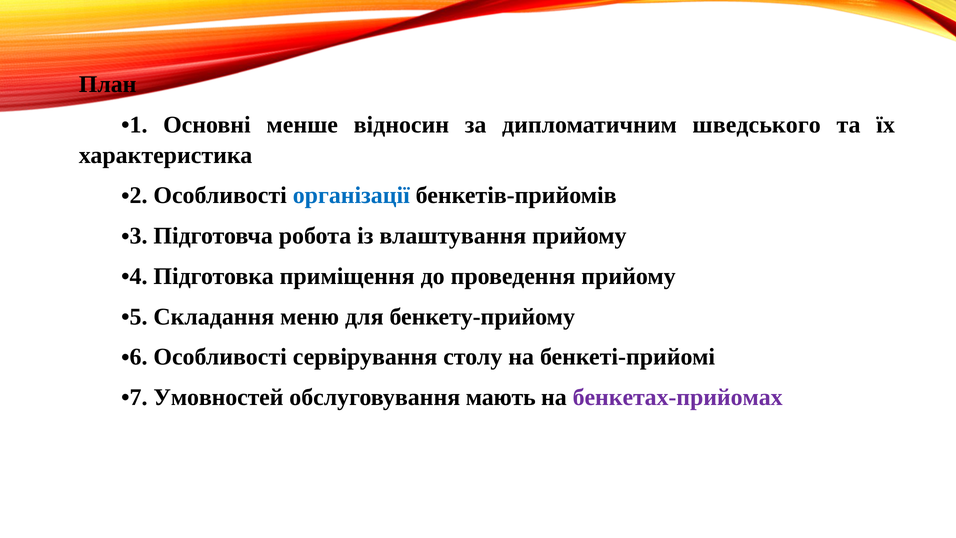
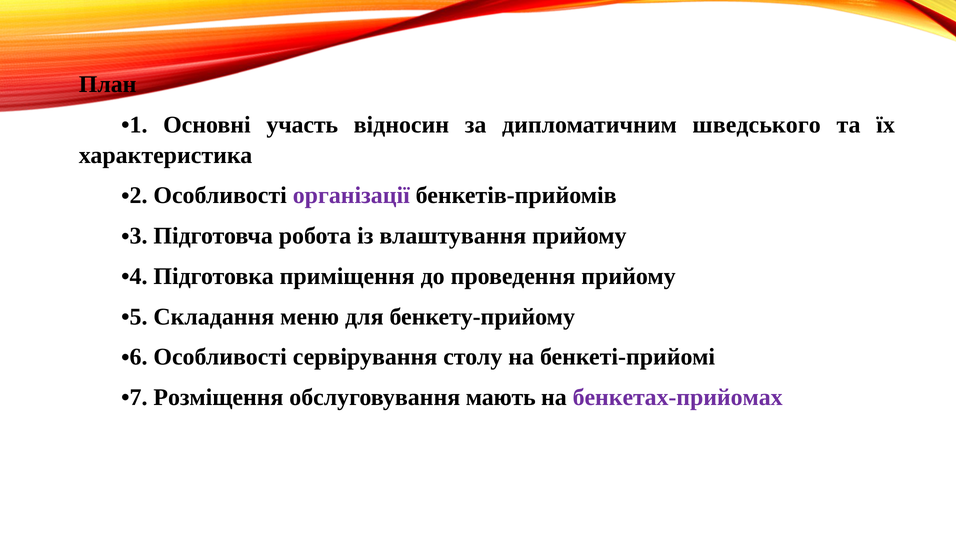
менше: менше -> участь (302, 125)
організації colour: blue -> purple (351, 195)
Умовностей: Умовностей -> Розміщення (218, 397)
